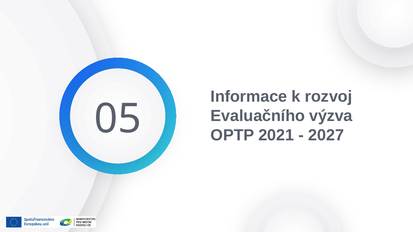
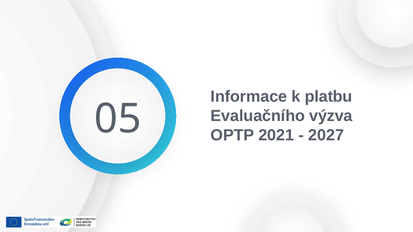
rozvoj: rozvoj -> platbu (329, 97)
